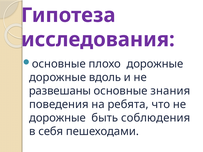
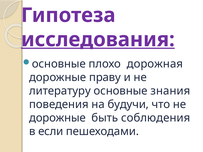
исследования underline: none -> present (98, 40)
плохо дорожные: дорожные -> дорожная (155, 64)
вдоль: вдоль -> праву (105, 78)
развешаны: развешаны -> литературу (60, 91)
ребята: ребята -> будучи (128, 105)
себя: себя -> если (51, 132)
